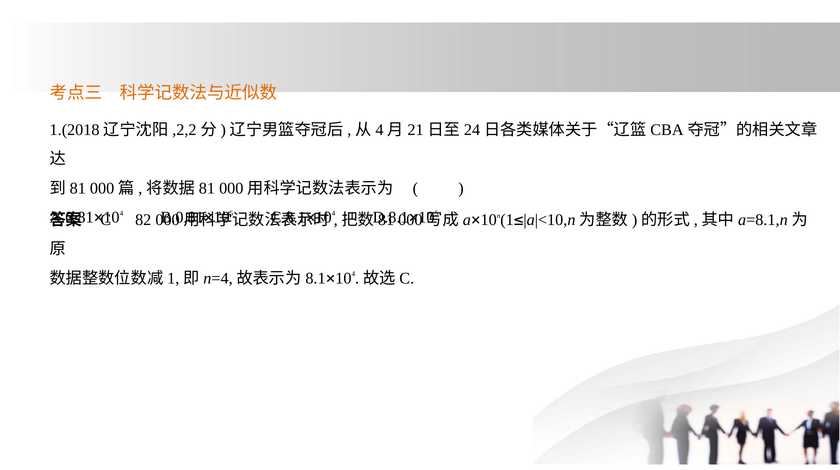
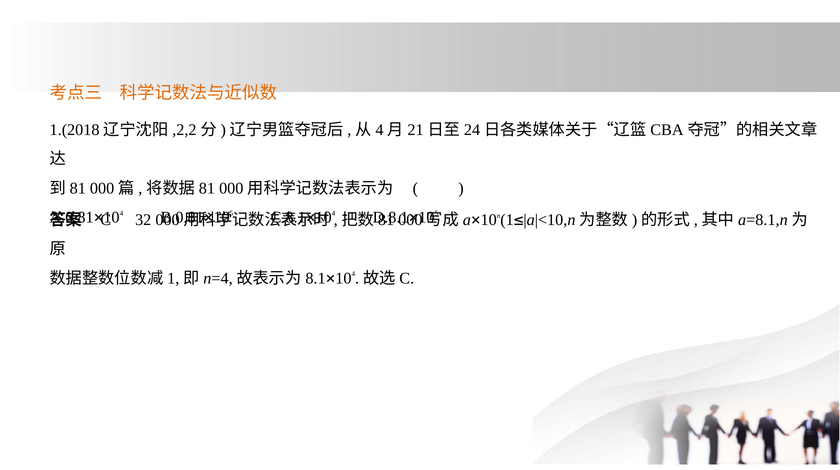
82: 82 -> 32 (143, 220)
